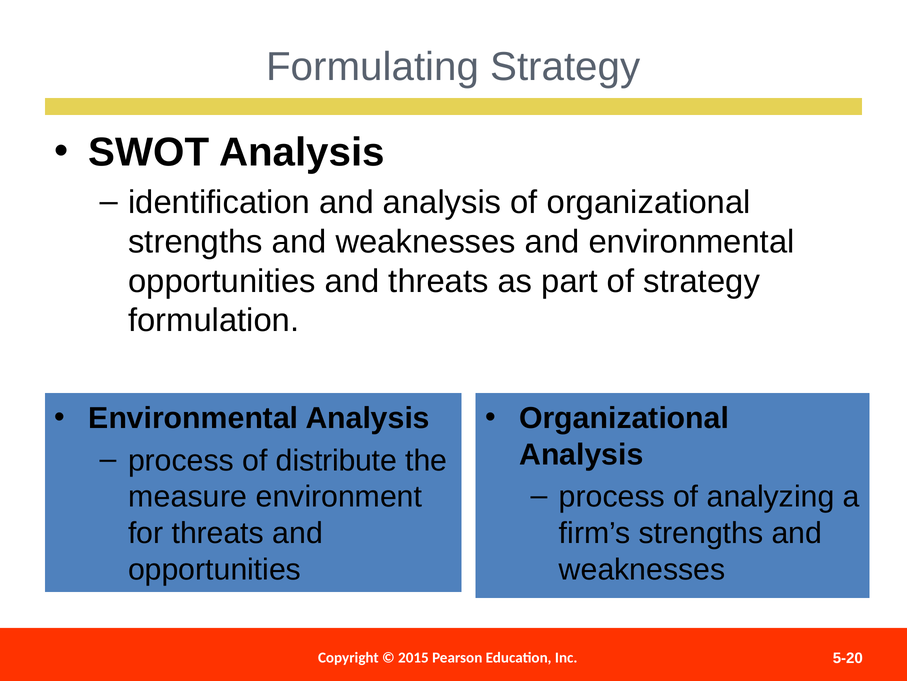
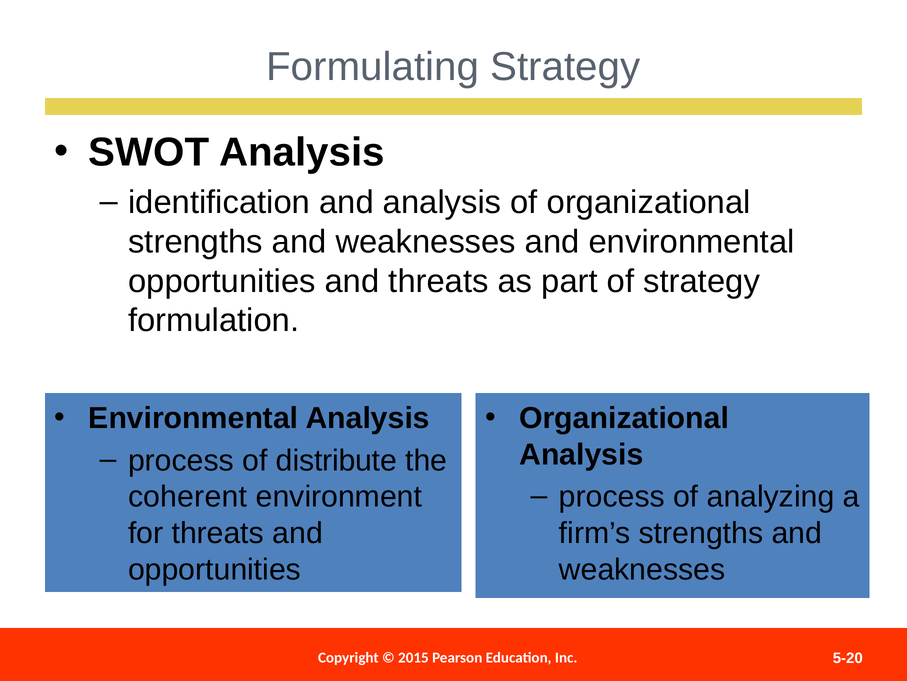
measure: measure -> coherent (188, 496)
